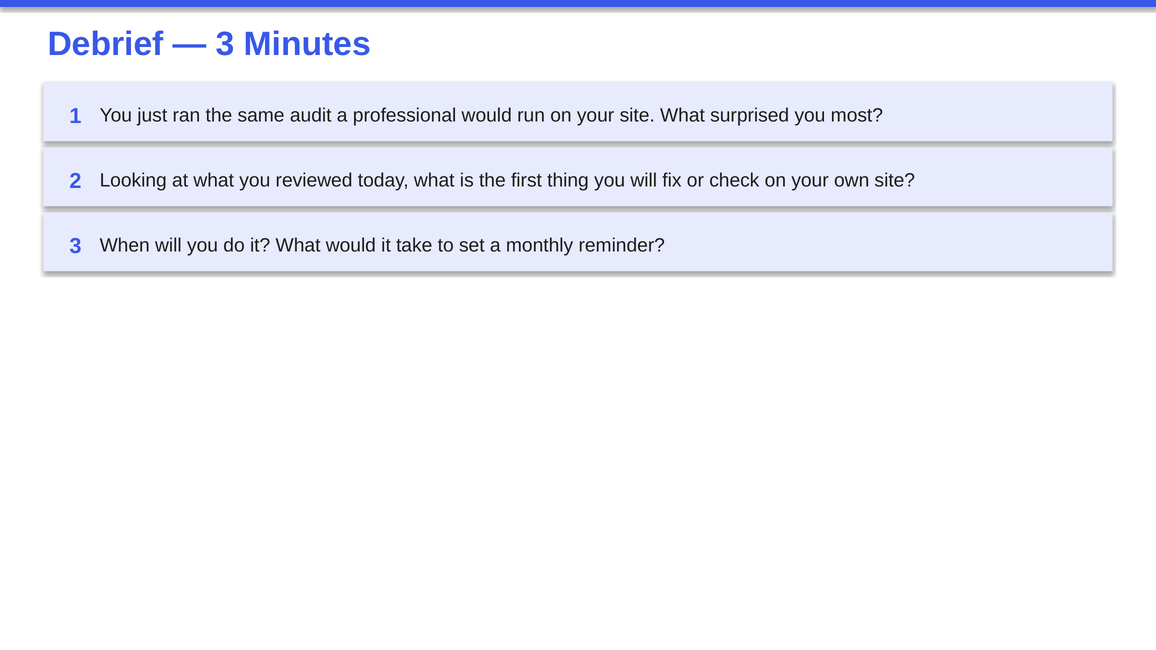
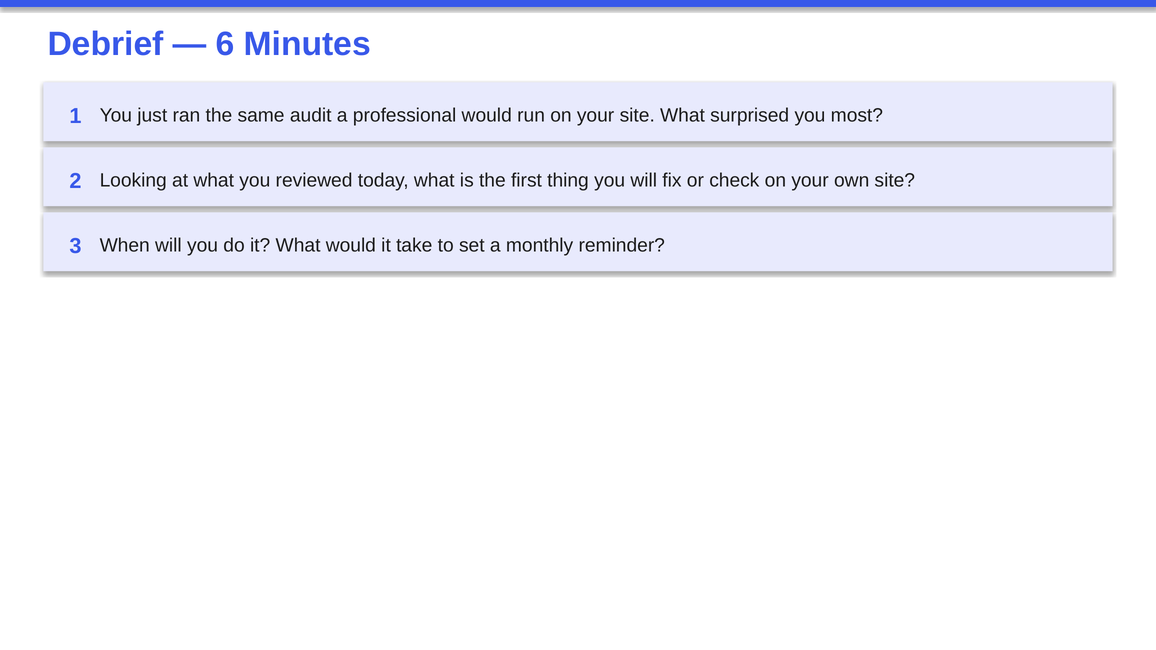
3: 3 -> 6 (225, 44)
